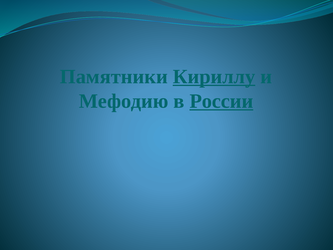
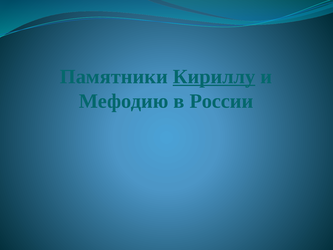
России underline: present -> none (221, 101)
